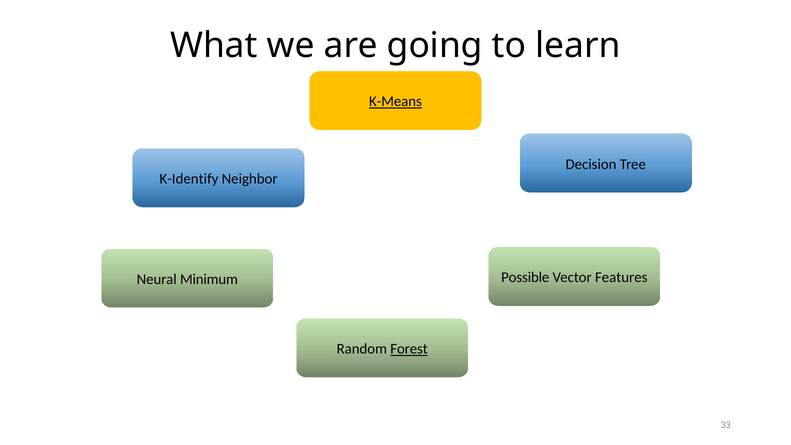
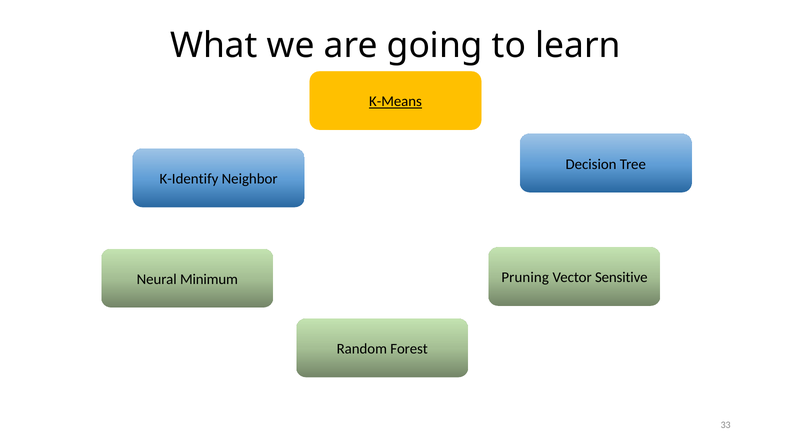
Possible: Possible -> Pruning (525, 278)
Features: Features -> Sensitive (621, 278)
Forest underline: present -> none (409, 349)
